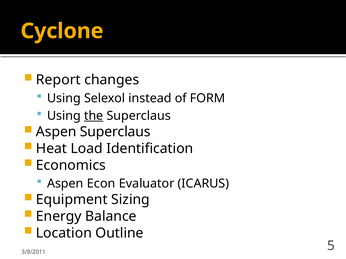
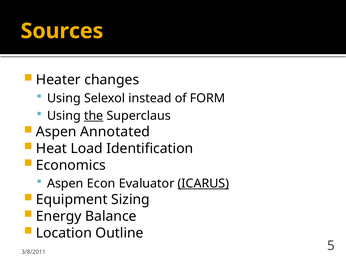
Cyclone: Cyclone -> Sources (62, 31)
Report: Report -> Heater (58, 80)
Aspen Superclaus: Superclaus -> Annotated (115, 132)
ICARUS underline: none -> present (203, 184)
